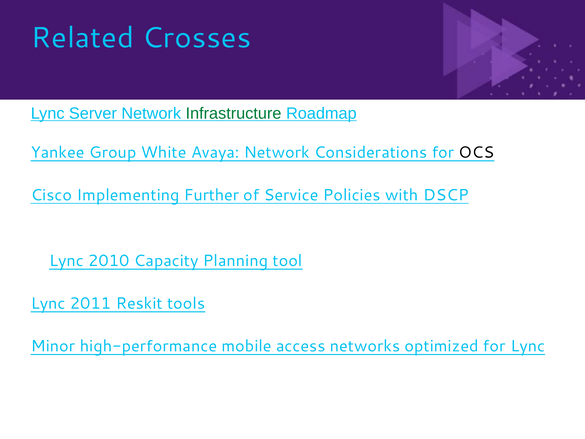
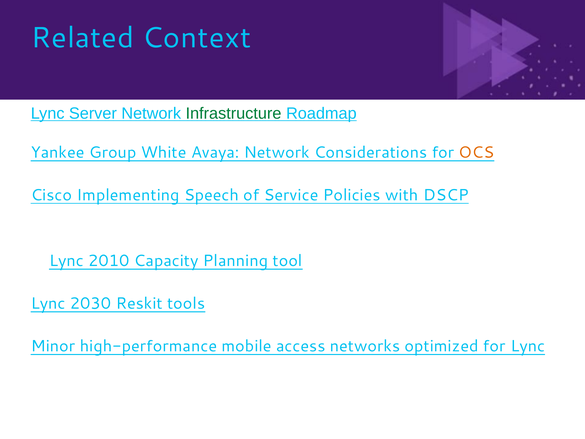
Crosses: Crosses -> Context (197, 38)
OCS colour: black -> orange (476, 152)
Further: Further -> Speech (211, 195)
2011: 2011 -> 2030 (91, 303)
